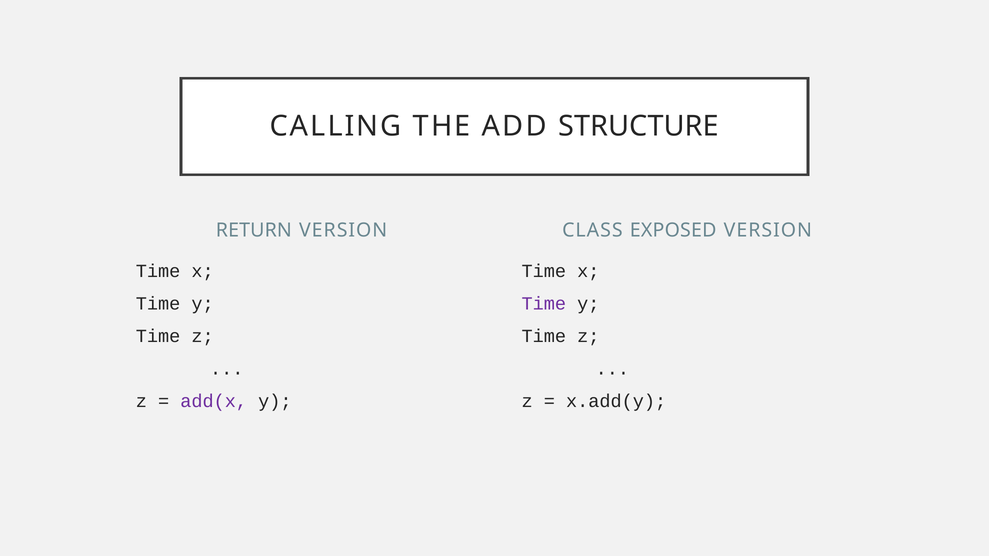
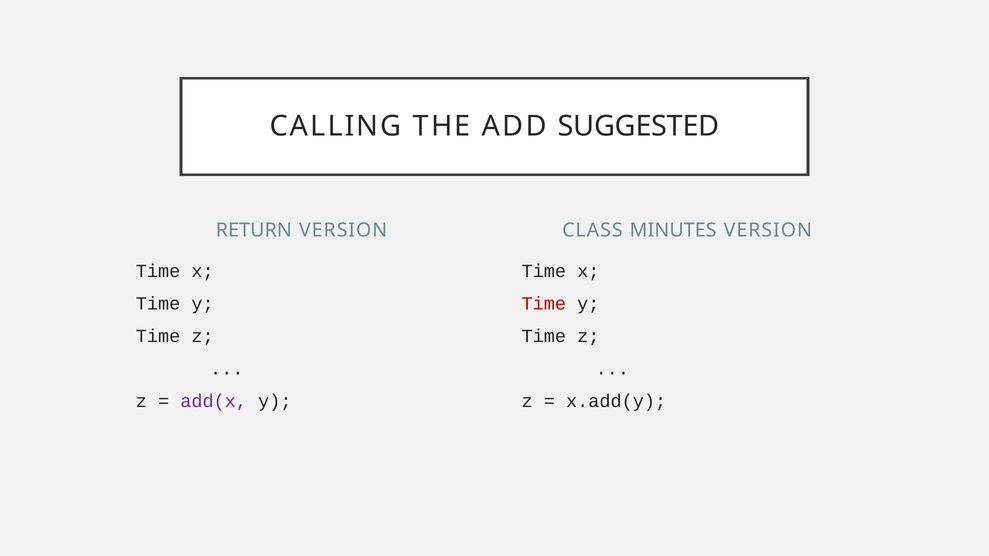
STRUCTURE: STRUCTURE -> SUGGESTED (639, 126)
EXPOSED: EXPOSED -> MINUTES (673, 231)
Time colour: purple -> red (544, 304)
